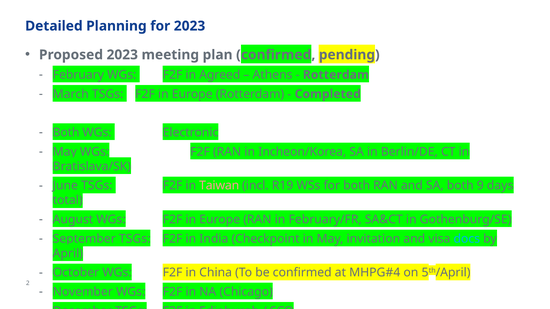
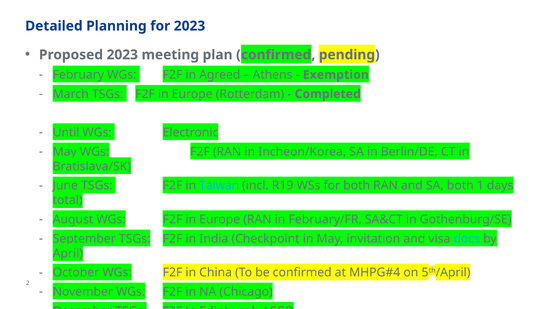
Rotterdam: Rotterdam -> Exemption (336, 75)
Both: Both -> Until (66, 133)
Taiwan colour: pink -> light blue (219, 186)
9: 9 -> 1 (480, 186)
